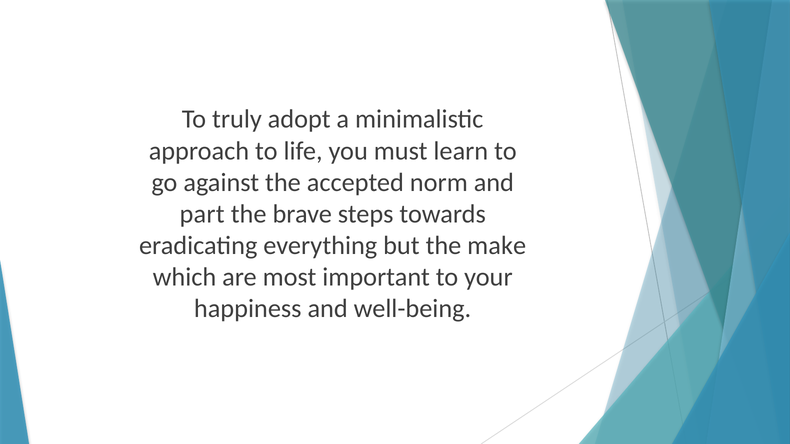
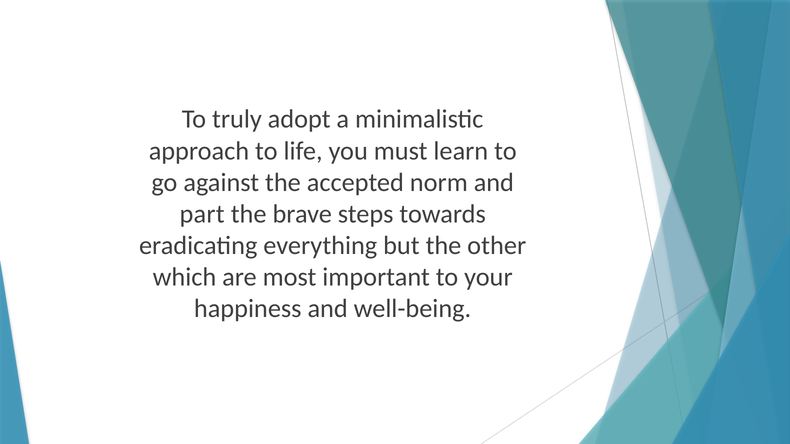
make: make -> other (497, 246)
